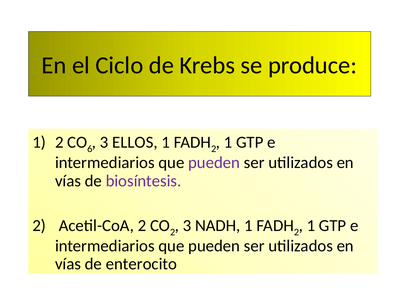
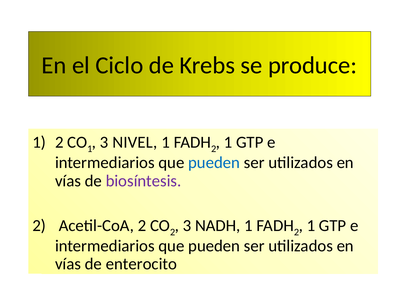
6: 6 -> 1 (90, 149)
ELLOS: ELLOS -> NIVEL (135, 142)
pueden colour: purple -> blue (214, 163)
